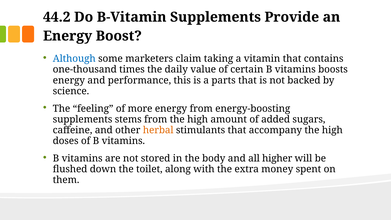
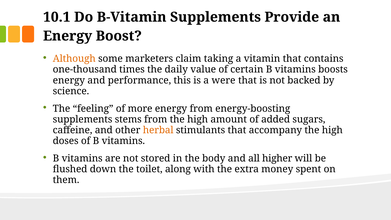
44.2: 44.2 -> 10.1 (57, 17)
Although colour: blue -> orange (74, 59)
parts: parts -> were (224, 80)
